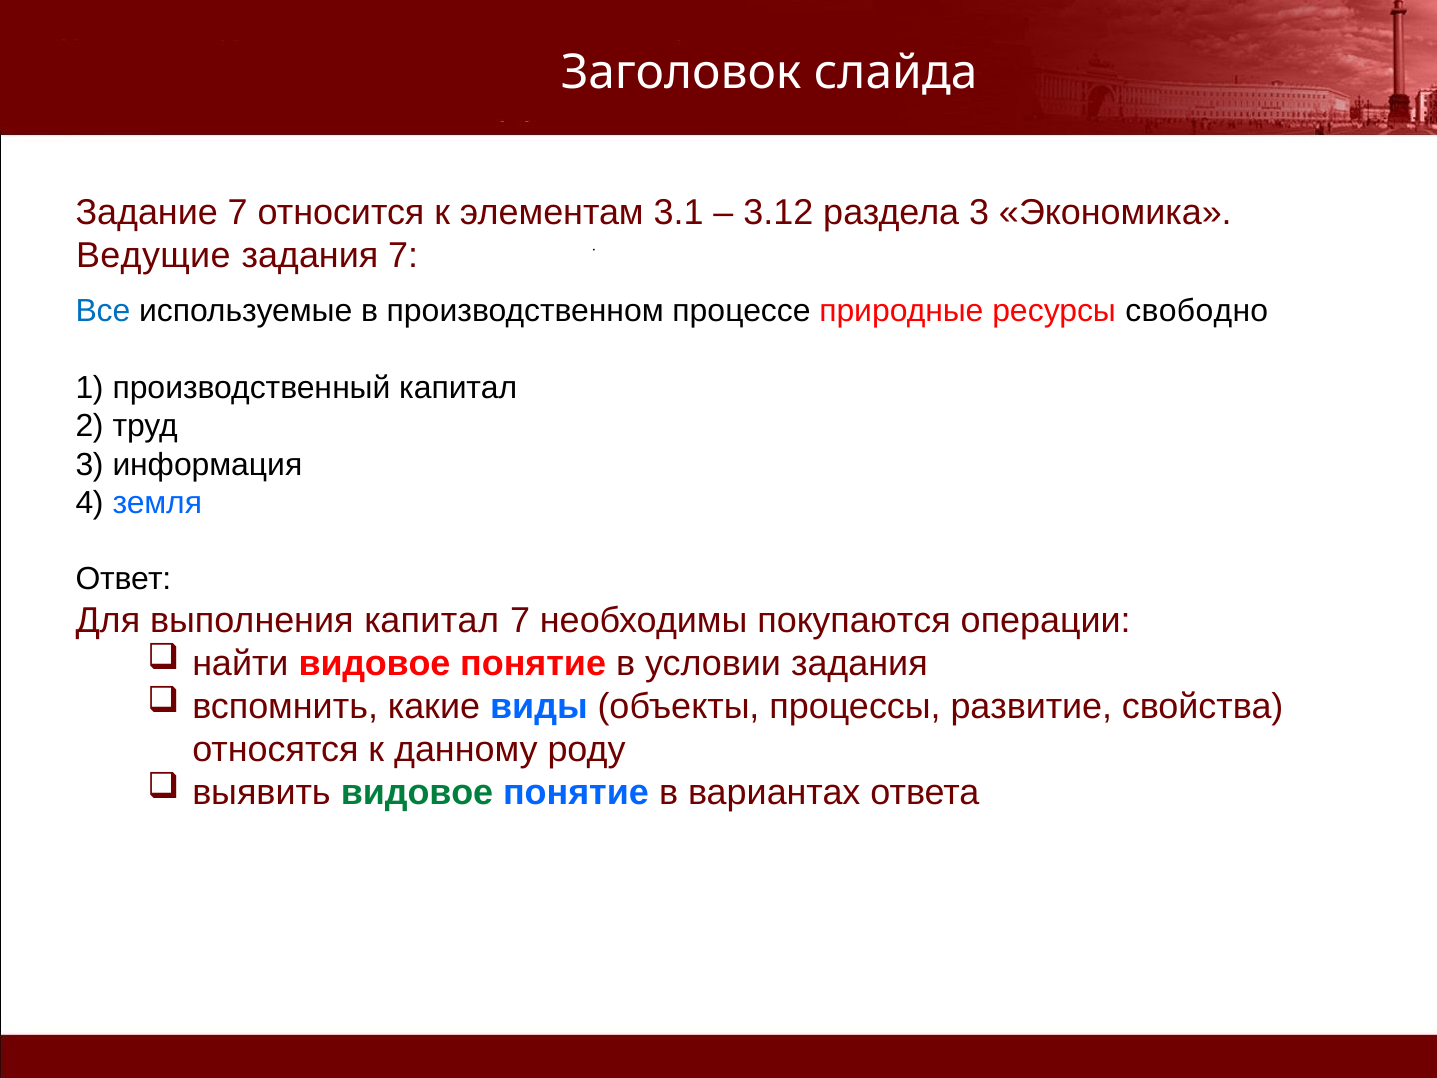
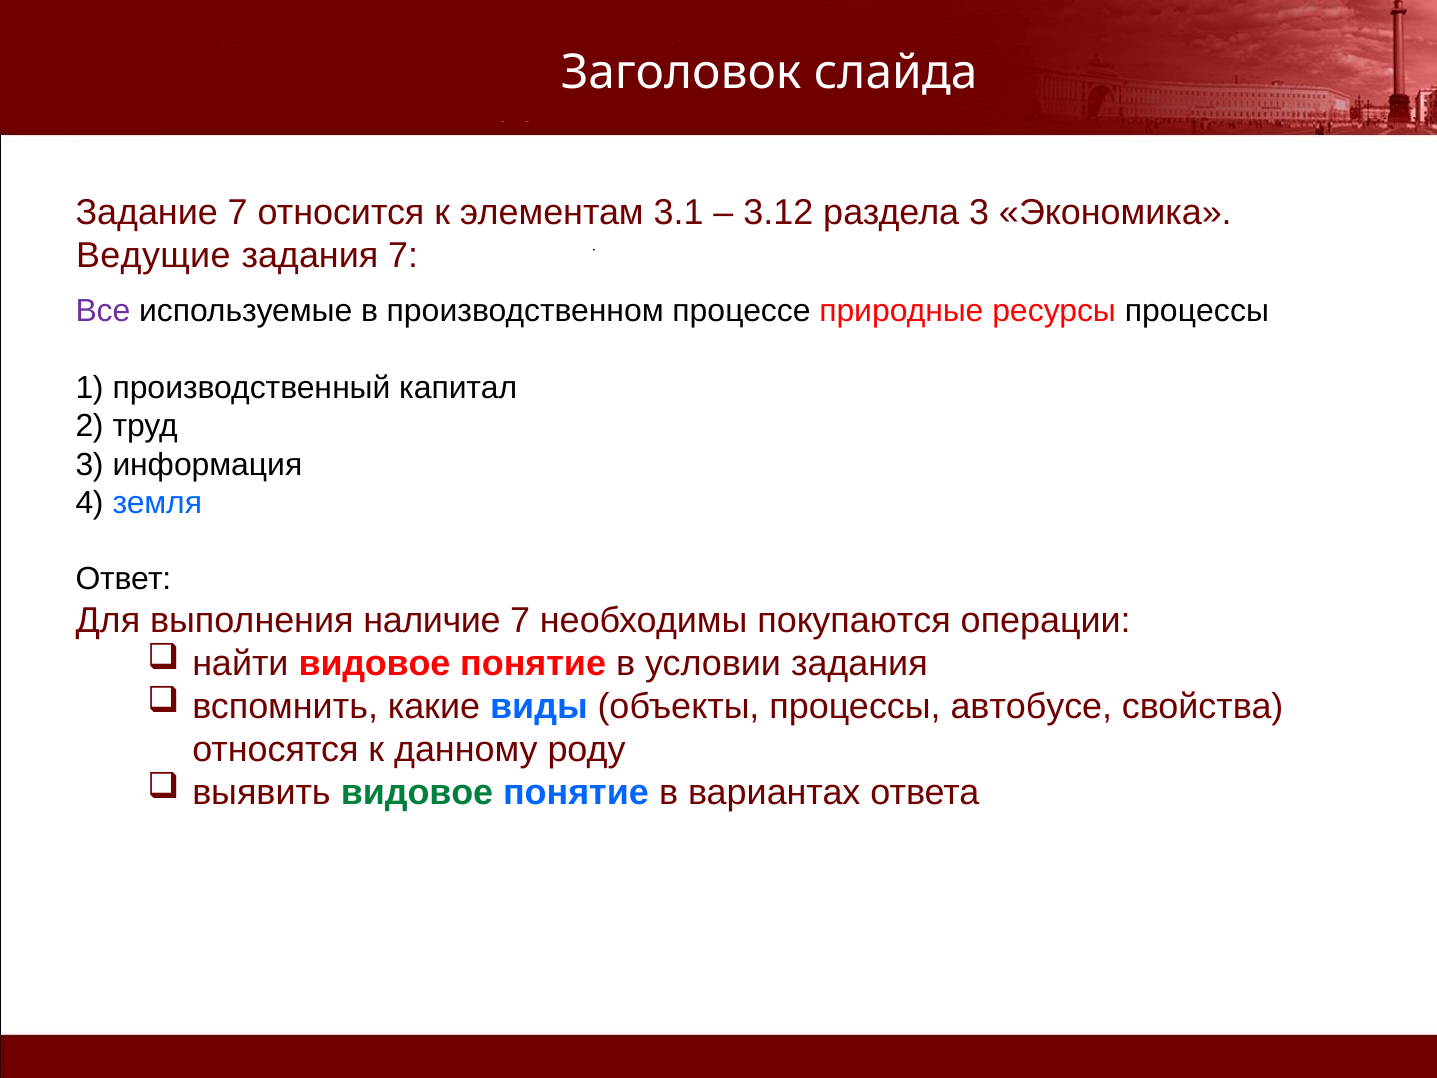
Все colour: blue -> purple (103, 311)
свободно: свободно -> процессы (1197, 311)
выполнения капитал: капитал -> наличие (432, 620)
развитие: развитие -> автобусе (1031, 707)
